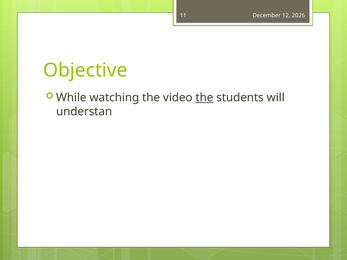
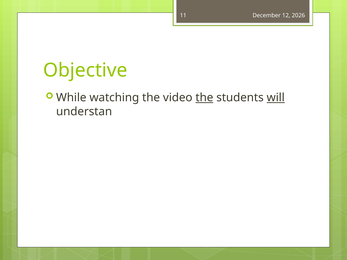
will underline: none -> present (276, 98)
